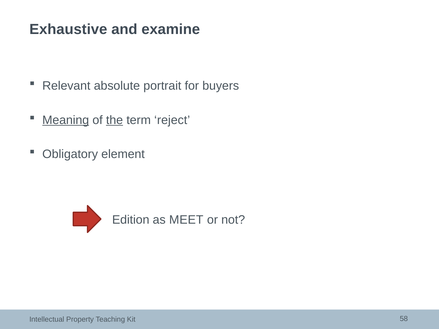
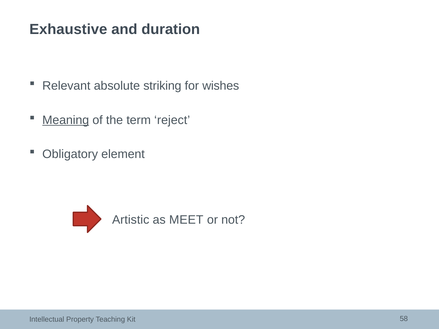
examine: examine -> duration (171, 29)
portrait: portrait -> striking (162, 86)
buyers: buyers -> wishes (221, 86)
the underline: present -> none (115, 120)
Edition: Edition -> Artistic (131, 220)
